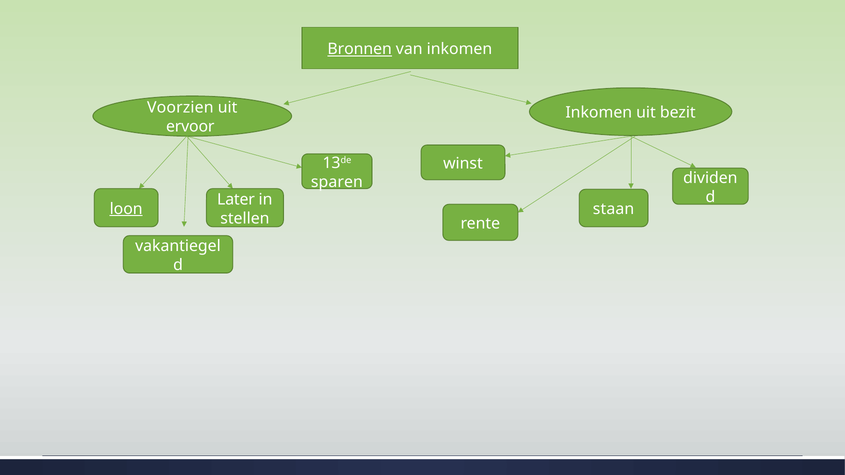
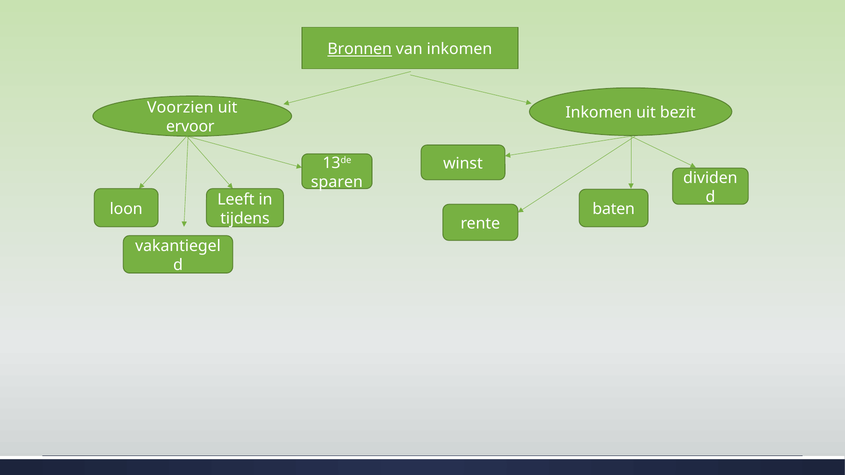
Later: Later -> Leeft (236, 199)
loon underline: present -> none (126, 209)
staan: staan -> baten (614, 209)
stellen: stellen -> tijdens (245, 218)
